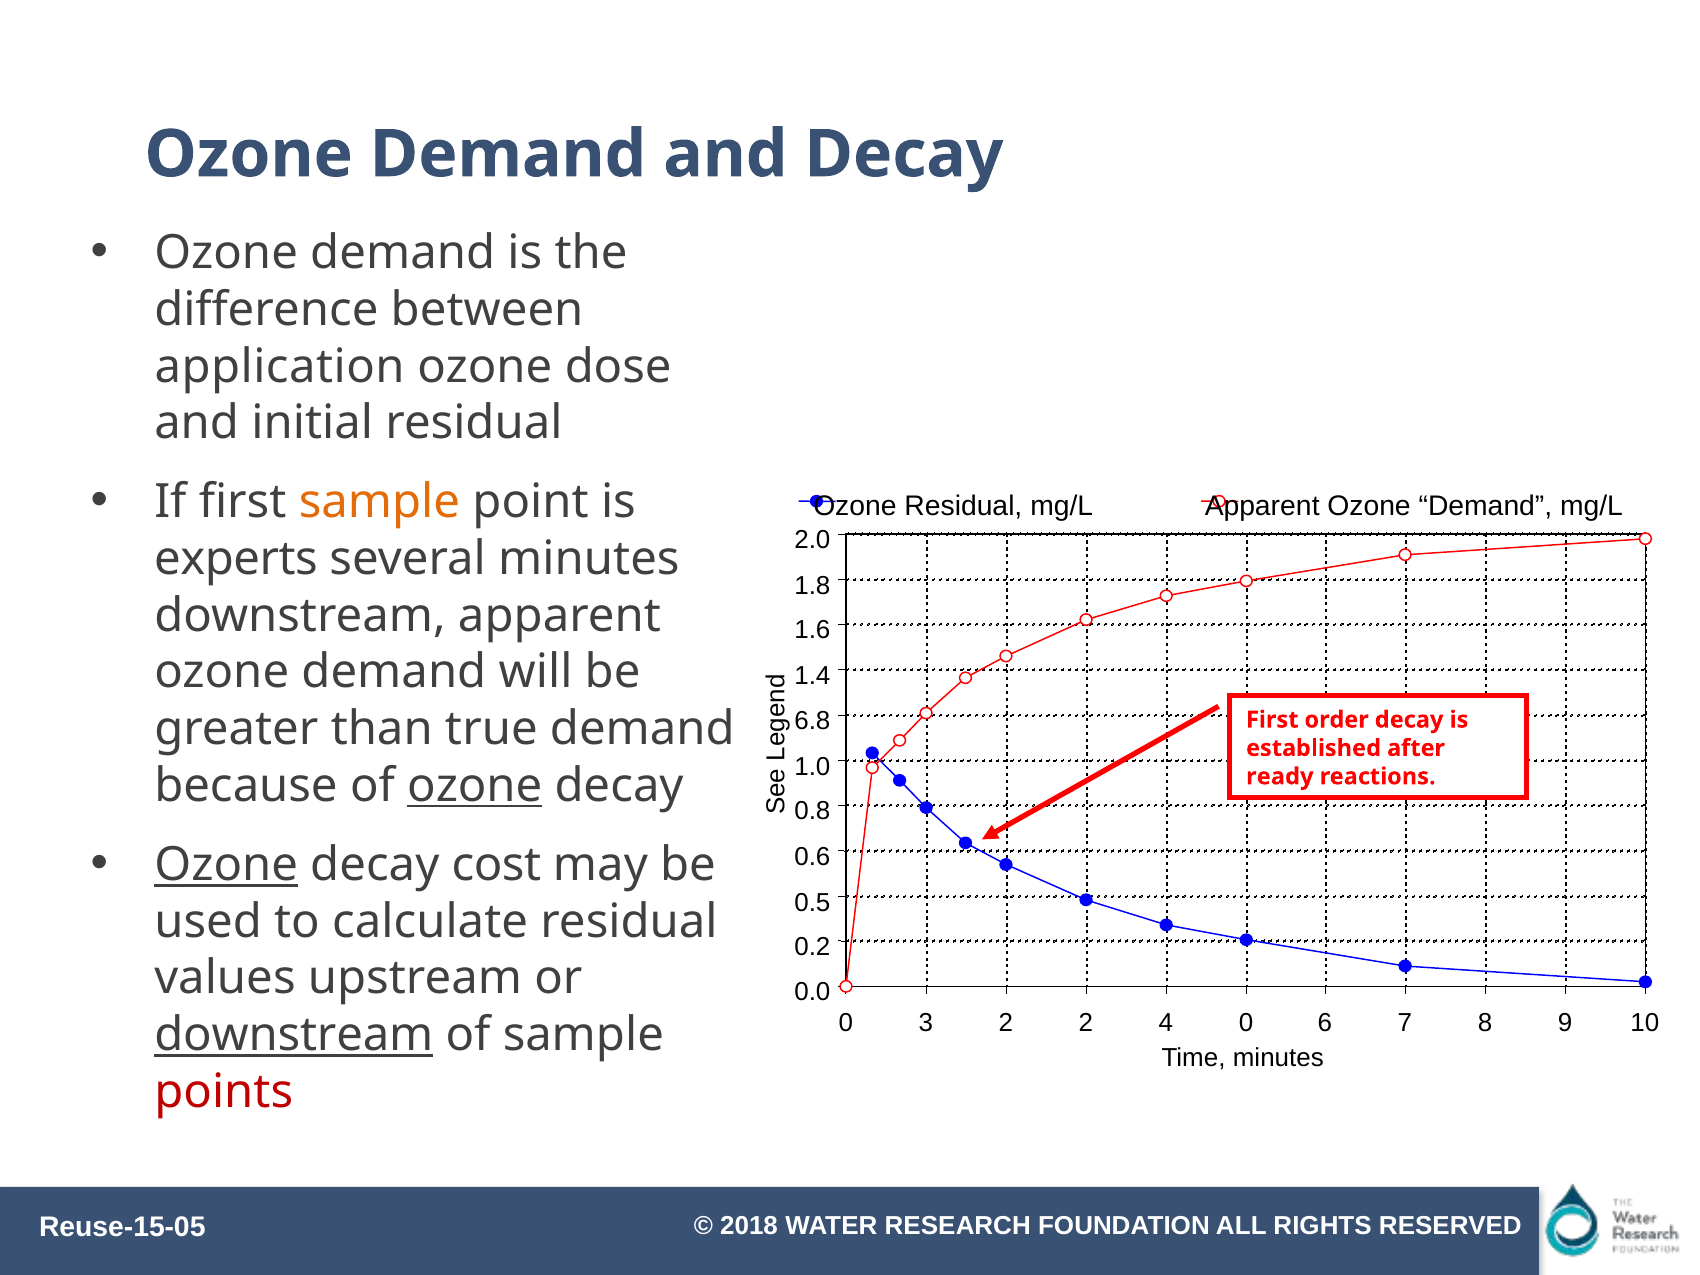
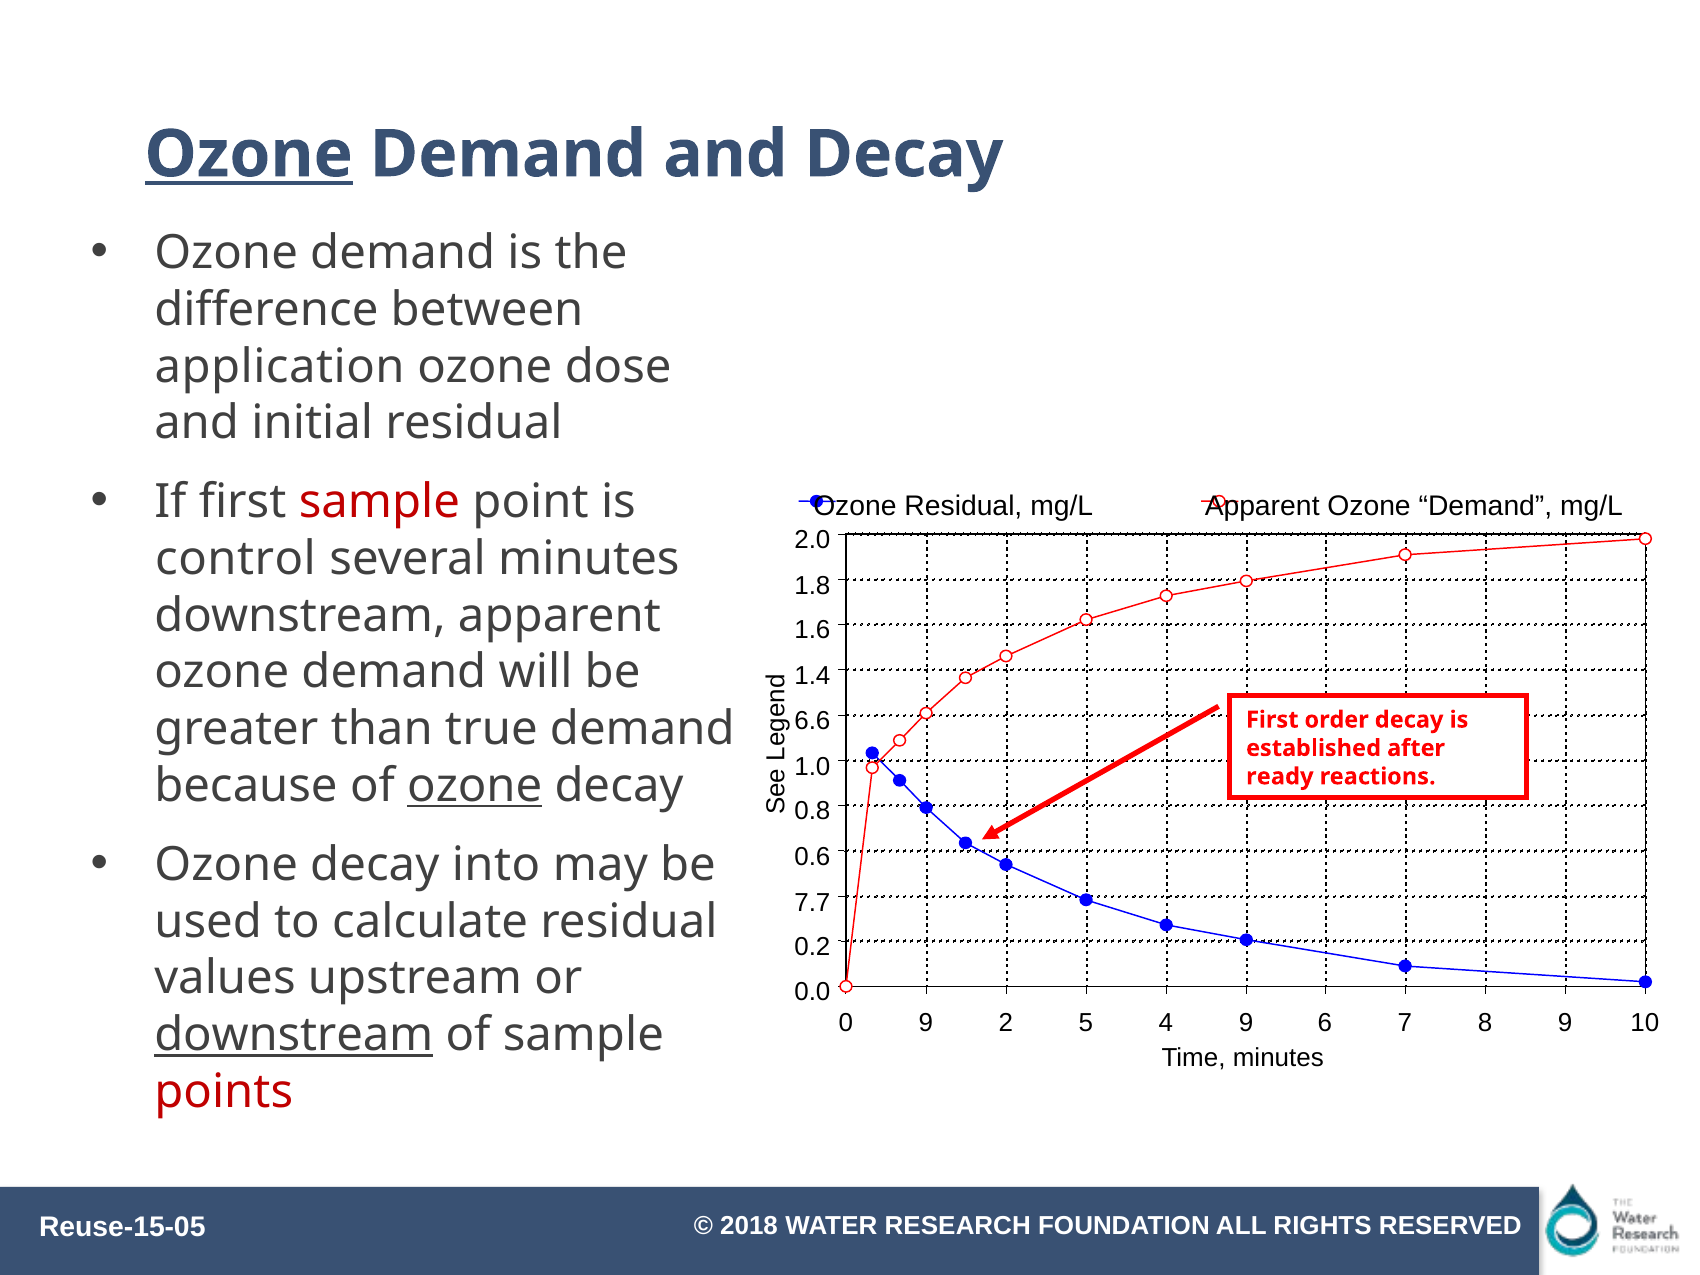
Ozone underline: none -> present (249, 154)
sample colour: orange -> red (379, 502)
experts: experts -> control (235, 559)
6.8: 6.8 -> 6.6 (812, 721)
Ozone underline: present -> none (226, 865)
cost: cost -> into (496, 865)
0.5: 0.5 -> 7.7 (812, 903)
0 3: 3 -> 9 (926, 1023)
2 2: 2 -> 5 (1086, 1023)
4 0: 0 -> 9 (1246, 1023)
